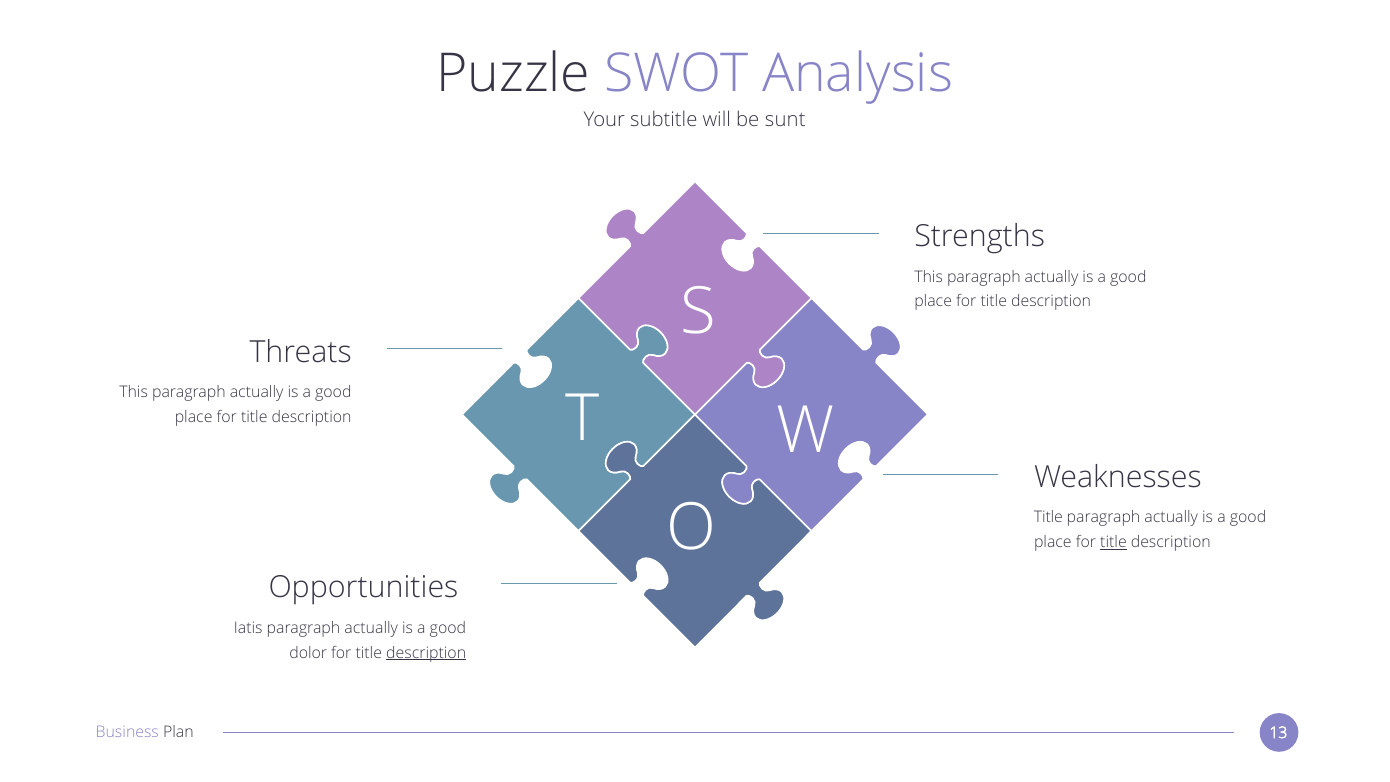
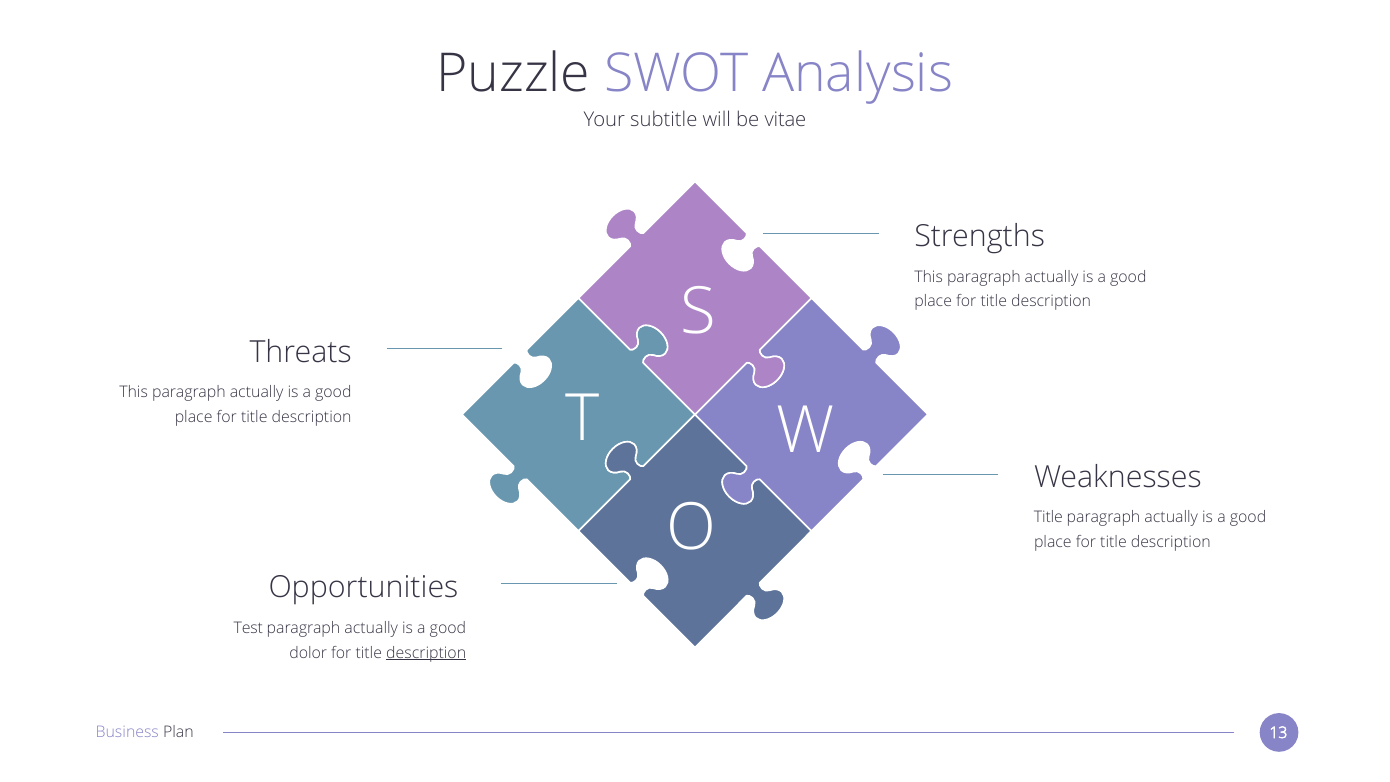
sunt: sunt -> vitae (785, 119)
title underline: present -> none (1113, 542)
Iatis: Iatis -> Test (248, 628)
